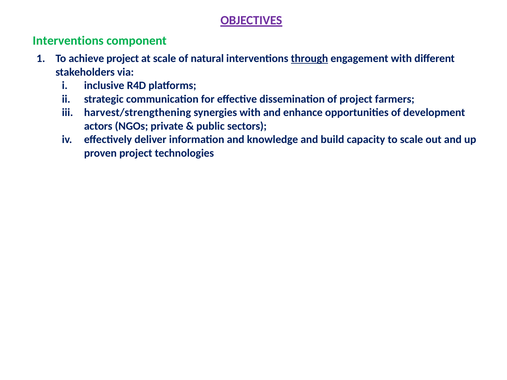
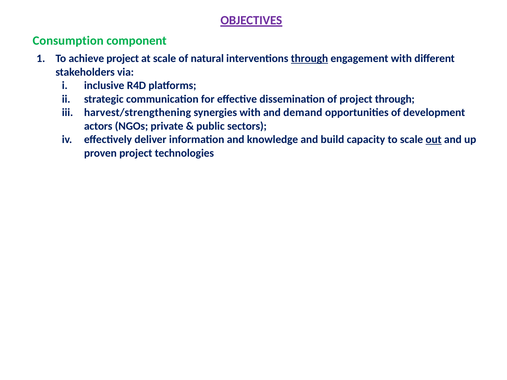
Interventions: Interventions -> Consumption (68, 41)
project farmers: farmers -> through (395, 99)
enhance: enhance -> demand (303, 113)
out underline: none -> present (434, 140)
